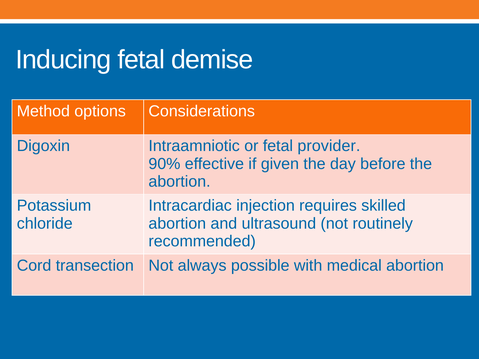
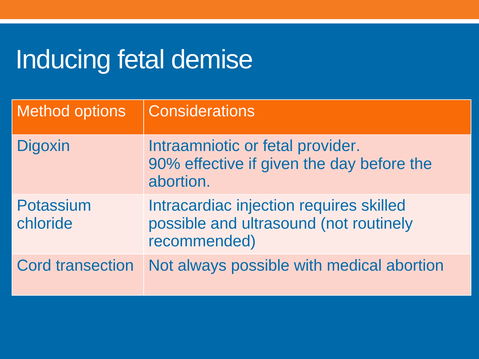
abortion: abortion -> possible (177, 224)
